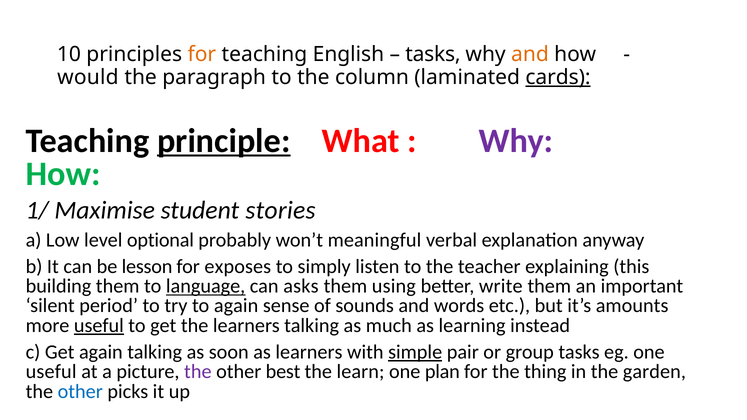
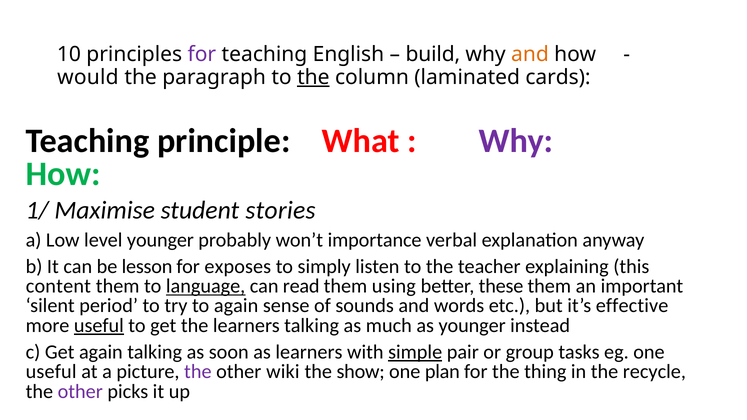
for colour: orange -> purple (202, 55)
tasks: tasks -> build (433, 55)
the underline: none -> present (313, 77)
cards underline: present -> none (558, 77)
principle underline: present -> none (224, 141)
level optional: optional -> younger (160, 240)
meaningful: meaningful -> importance (375, 240)
building: building -> content (58, 286)
asks: asks -> read (301, 286)
write: write -> these (501, 286)
amounts: amounts -> effective (632, 306)
as learning: learning -> younger (472, 326)
best: best -> wiki (283, 372)
learn: learn -> show (361, 372)
garden: garden -> recycle (654, 372)
other colour: blue -> purple (80, 392)
